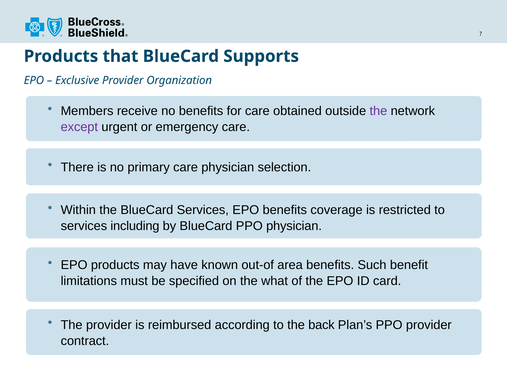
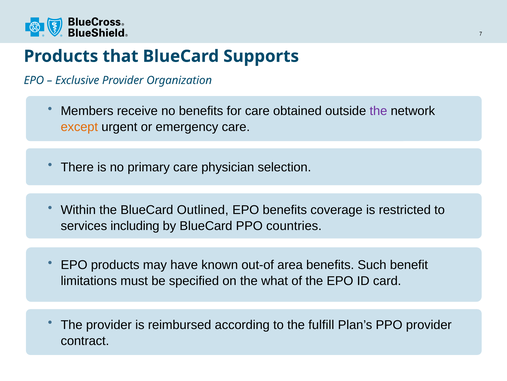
except colour: purple -> orange (79, 127)
BlueCard Services: Services -> Outlined (203, 210)
PPO physician: physician -> countries (294, 226)
back: back -> fulfill (321, 324)
